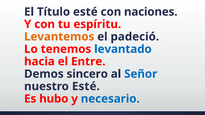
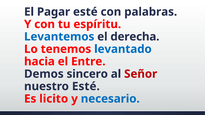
Título: Título -> Pagar (54, 12)
naciones: naciones -> palabras (151, 12)
Levantemos colour: orange -> blue (59, 37)
padeció: padeció -> derecha (135, 37)
Señor colour: blue -> red (141, 74)
hubo: hubo -> licito (54, 99)
